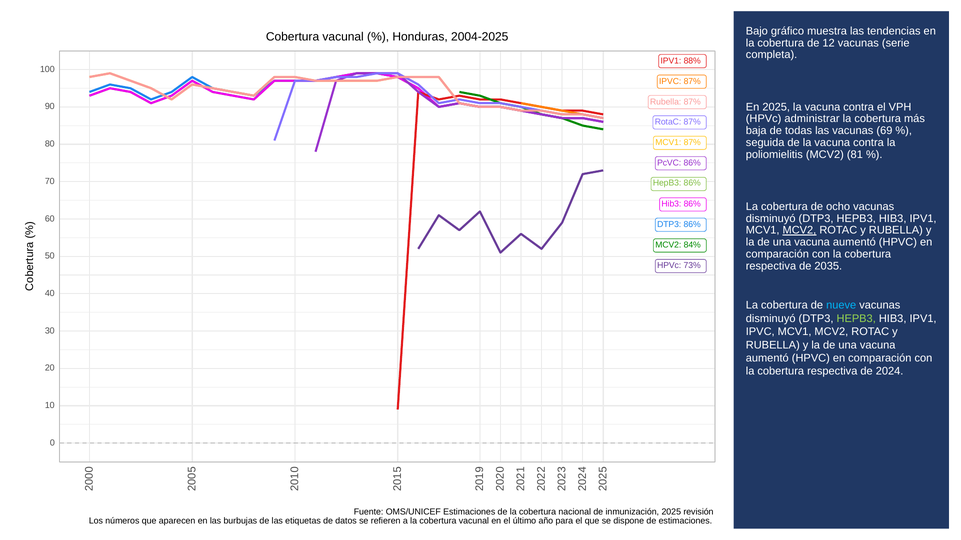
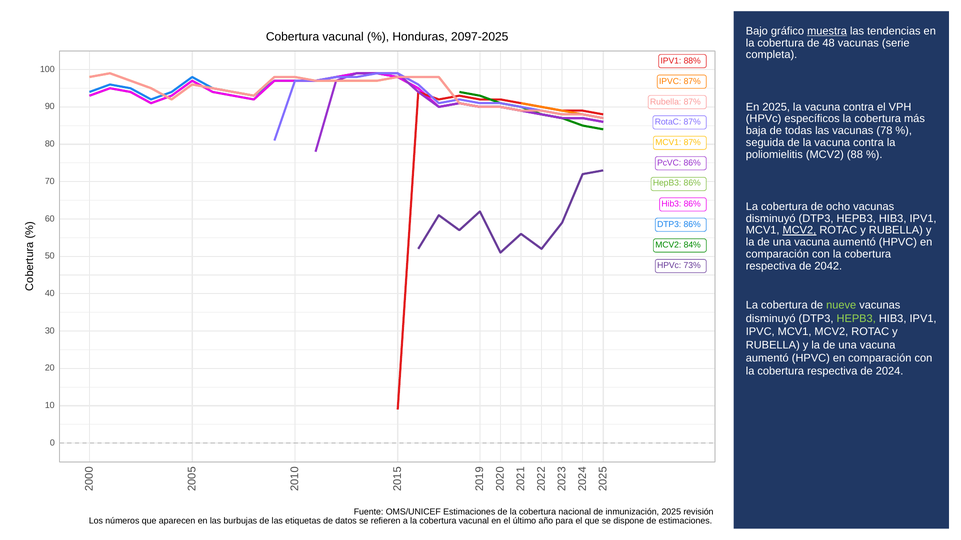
muestra underline: none -> present (827, 31)
2004-2025: 2004-2025 -> 2097-2025 (480, 37)
12: 12 -> 48 (829, 43)
administrar: administrar -> específicos (812, 119)
69: 69 -> 78 (884, 131)
81: 81 -> 88 (855, 155)
2035: 2035 -> 2042 (828, 266)
nueve colour: light blue -> light green (841, 306)
